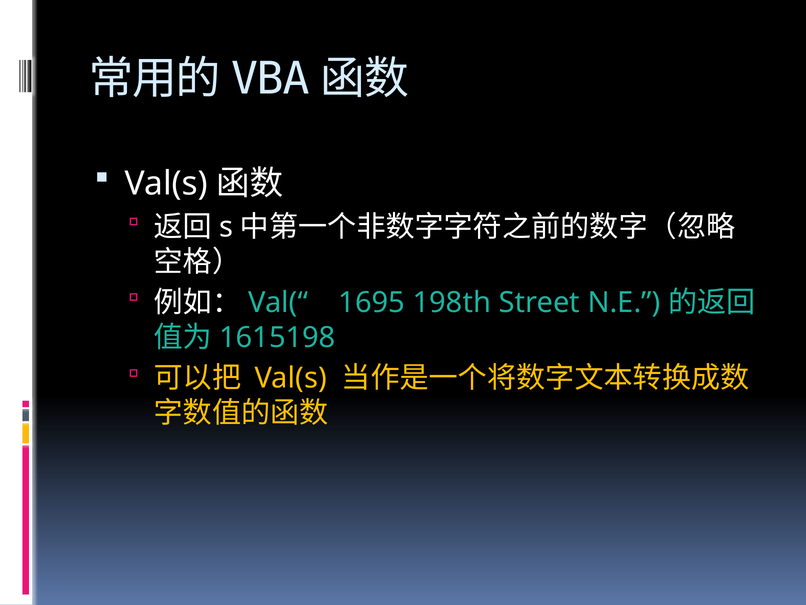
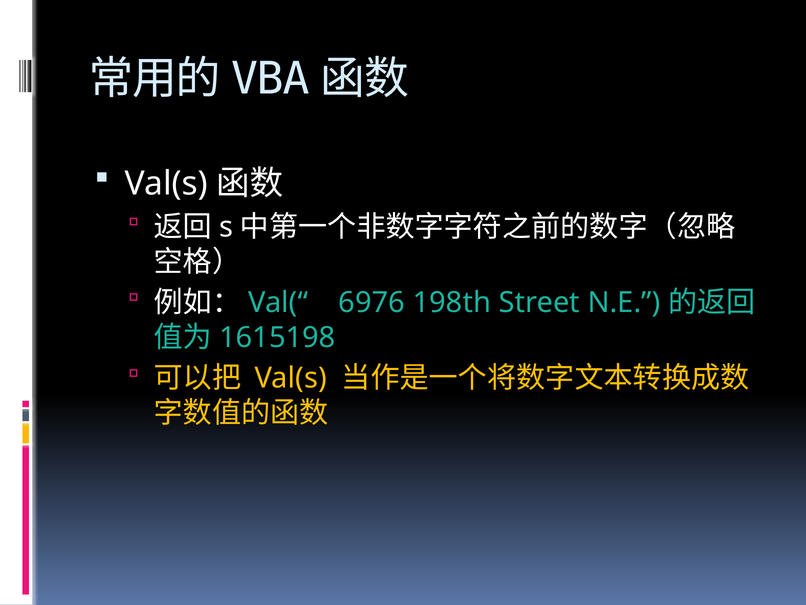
1695: 1695 -> 6976 (372, 302)
